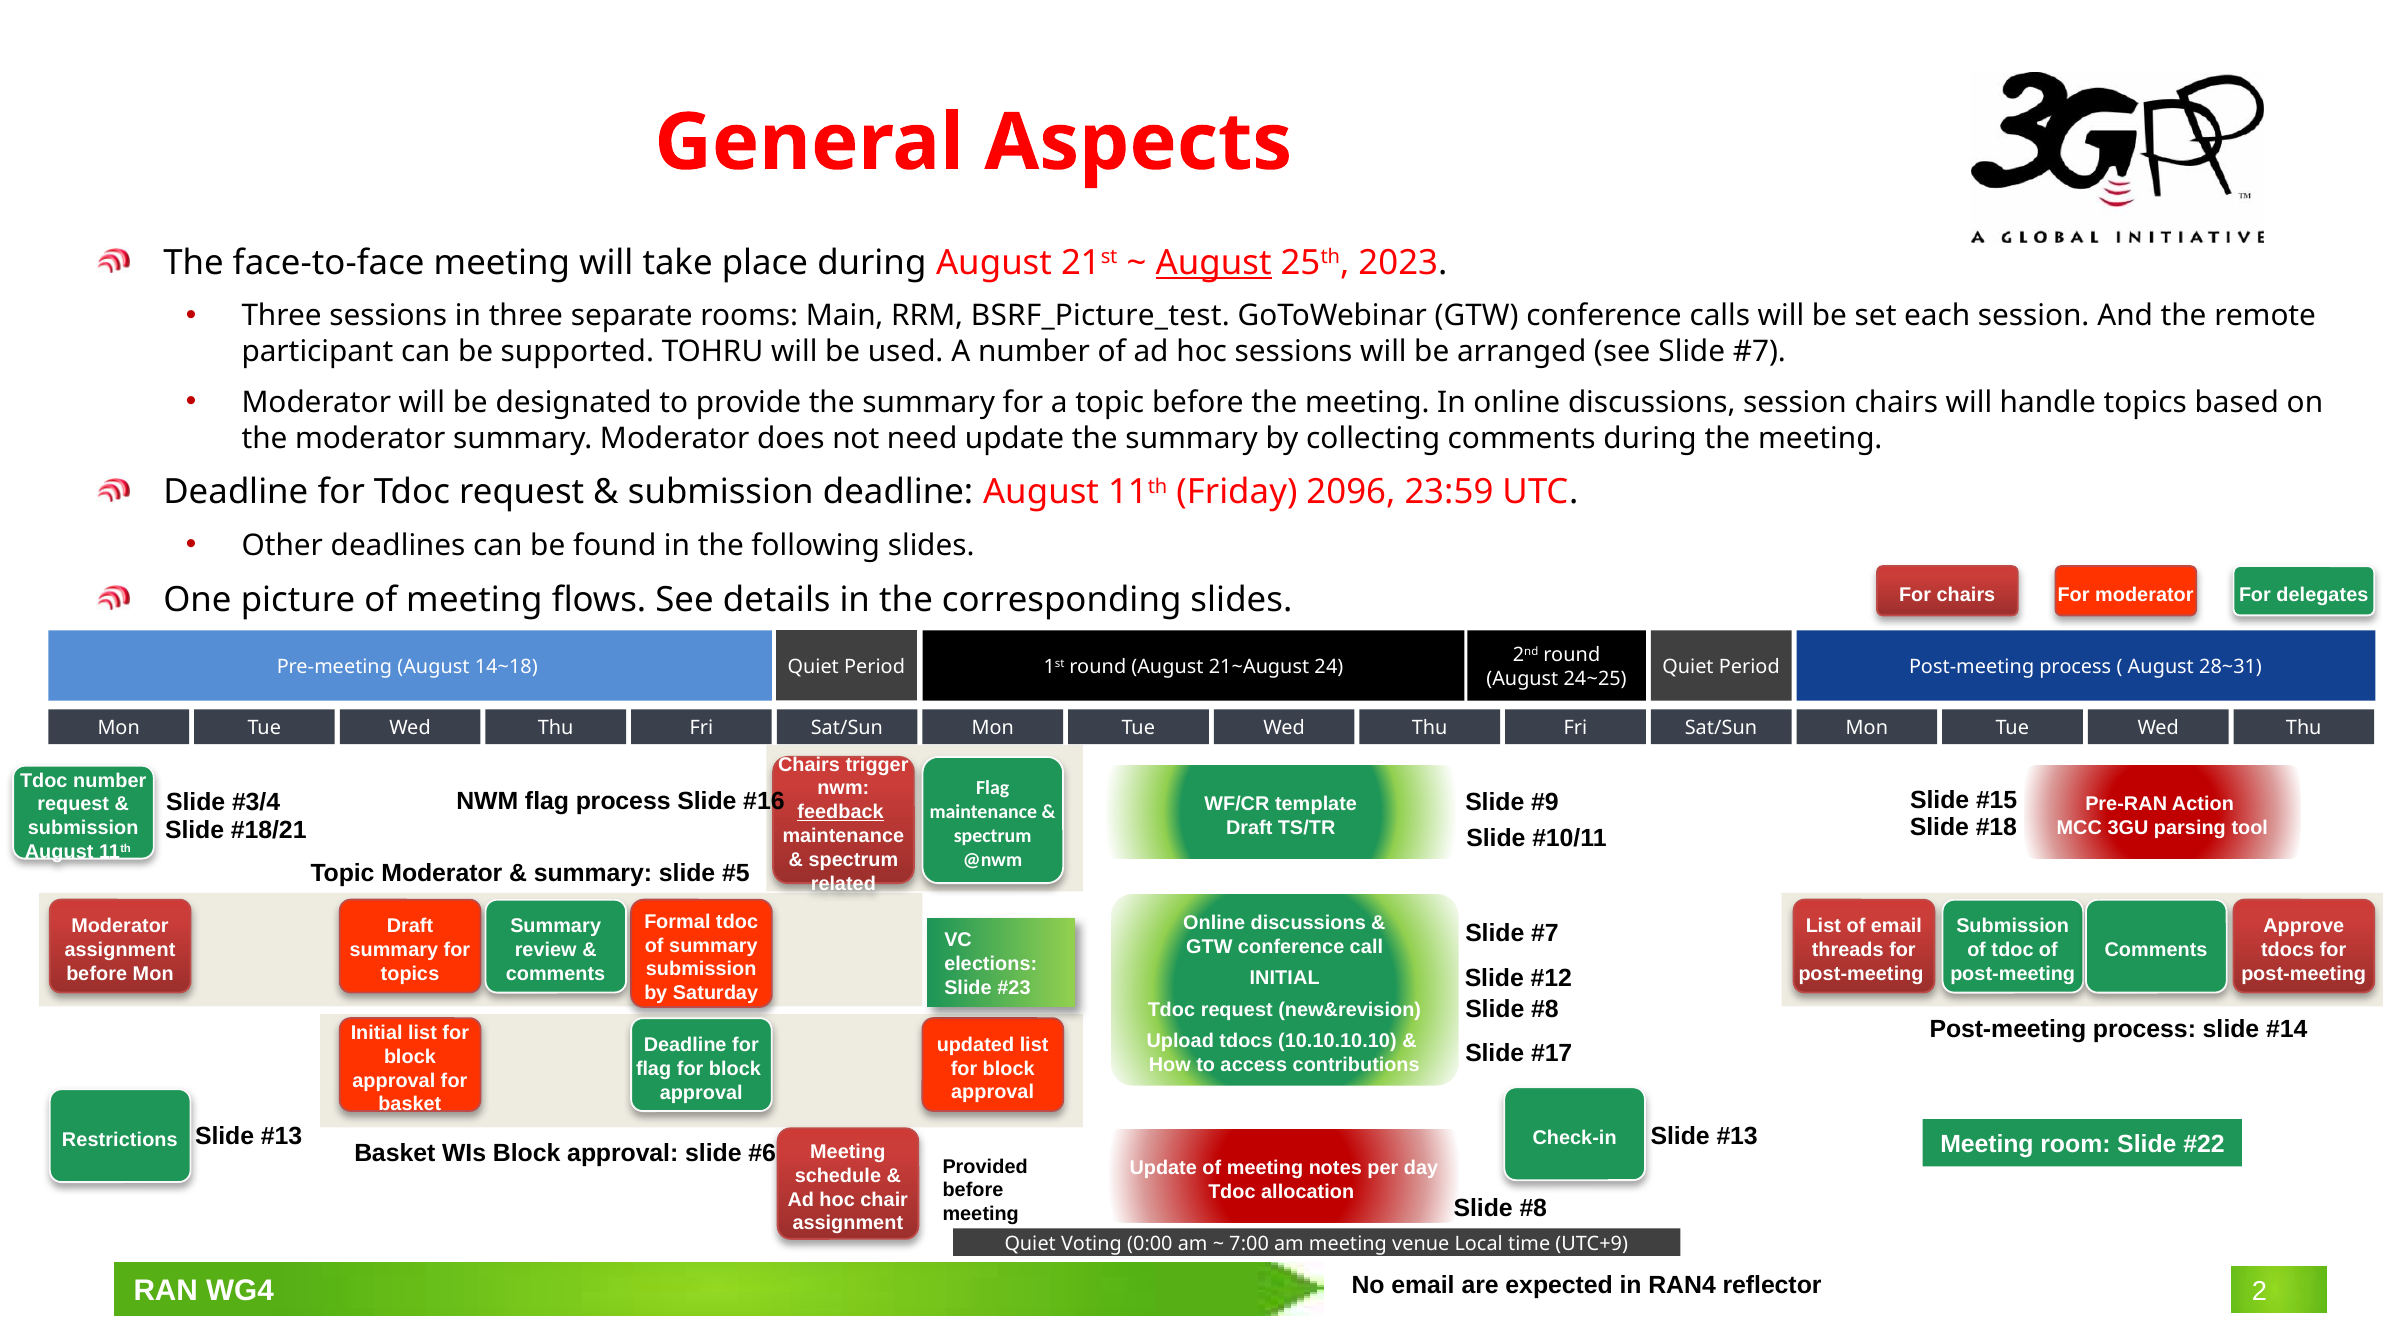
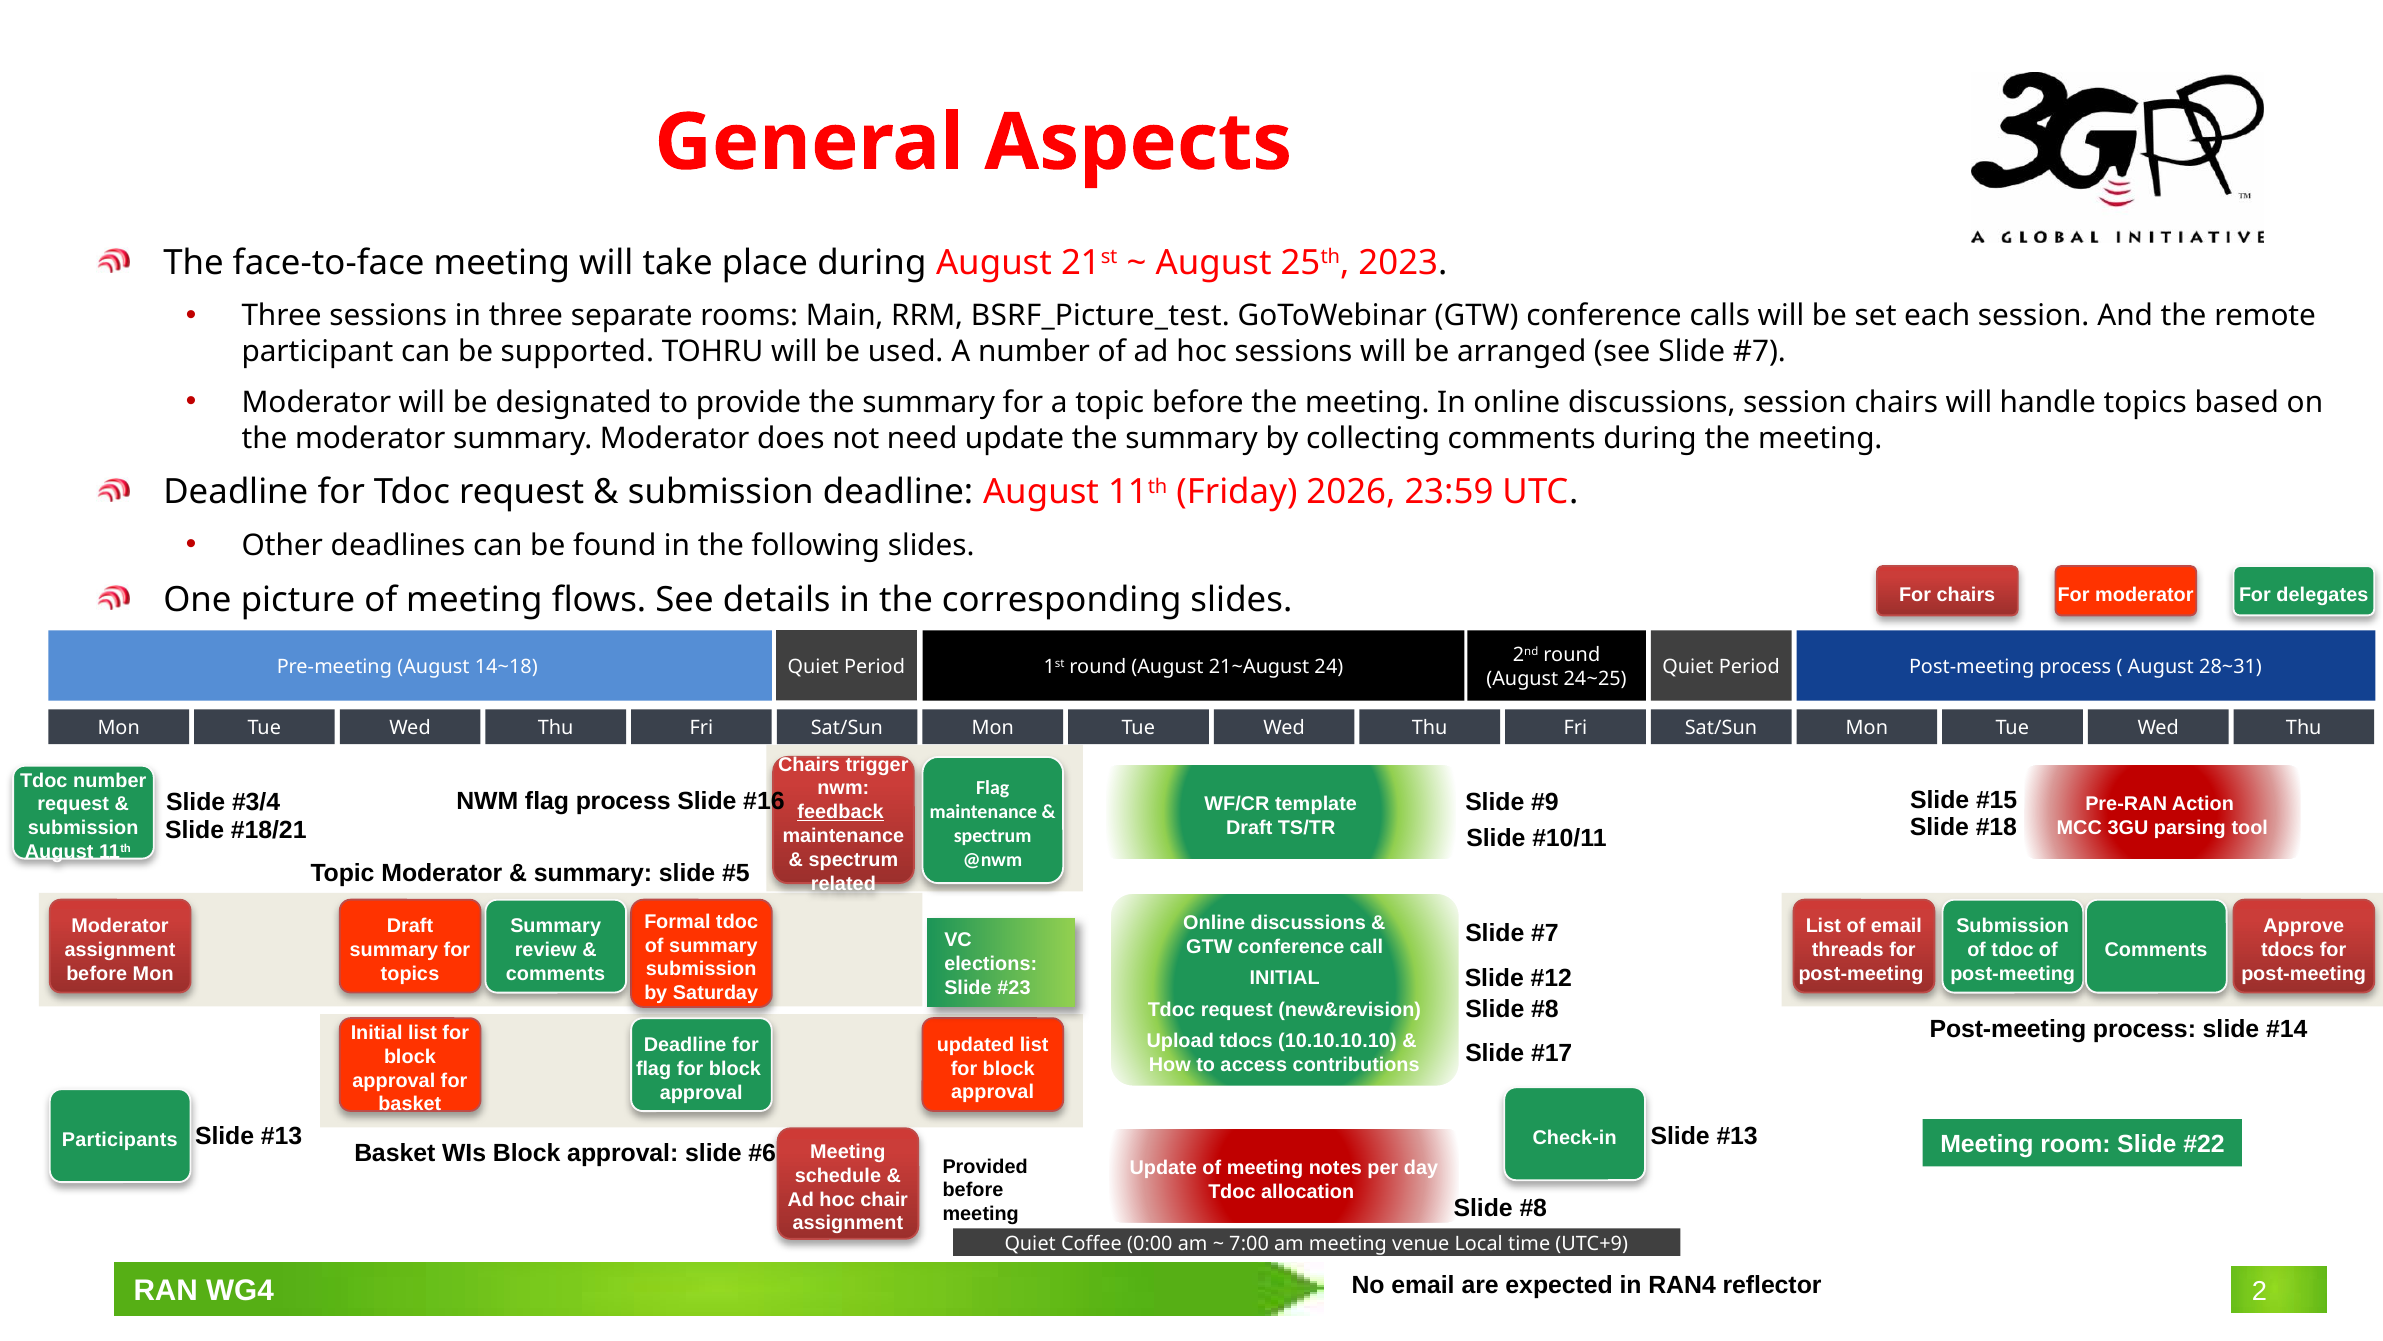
August underline: present -> none (1214, 263)
2096: 2096 -> 2026 (1351, 492)
Restrictions: Restrictions -> Participants (120, 1139)
Voting: Voting -> Coffee (1091, 1243)
